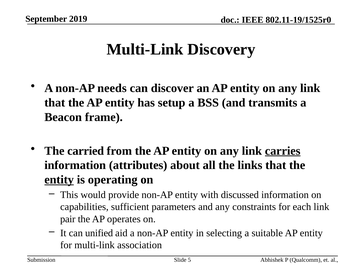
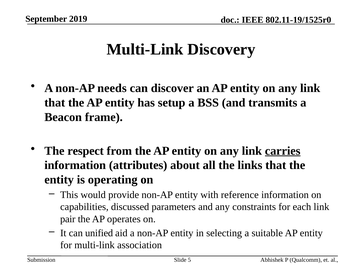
carried: carried -> respect (86, 151)
entity underline: present -> none (59, 180)
discussed: discussed -> reference (240, 195)
sufficient: sufficient -> discussed (130, 207)
